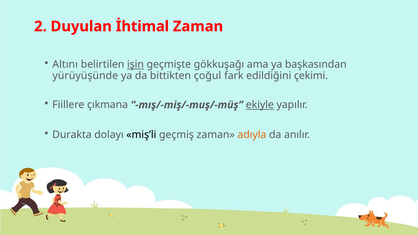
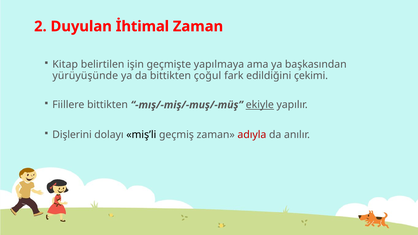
Altını: Altını -> Kitap (65, 65)
işin underline: present -> none (135, 65)
gökkuşağı: gökkuşağı -> yapılmaya (219, 65)
Fiillere çıkmana: çıkmana -> bittikten (108, 105)
Durakta: Durakta -> Dişlerini (72, 135)
adıyla colour: orange -> red (252, 135)
